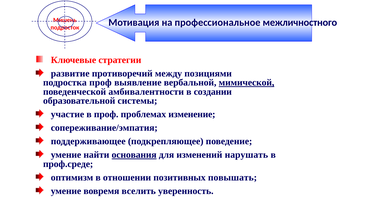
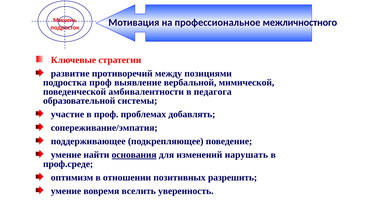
мимической underline: present -> none (247, 83)
создании: создании -> педагога (213, 92)
изменение: изменение -> добавлять (192, 114)
повышать: повышать -> разрешить (233, 178)
